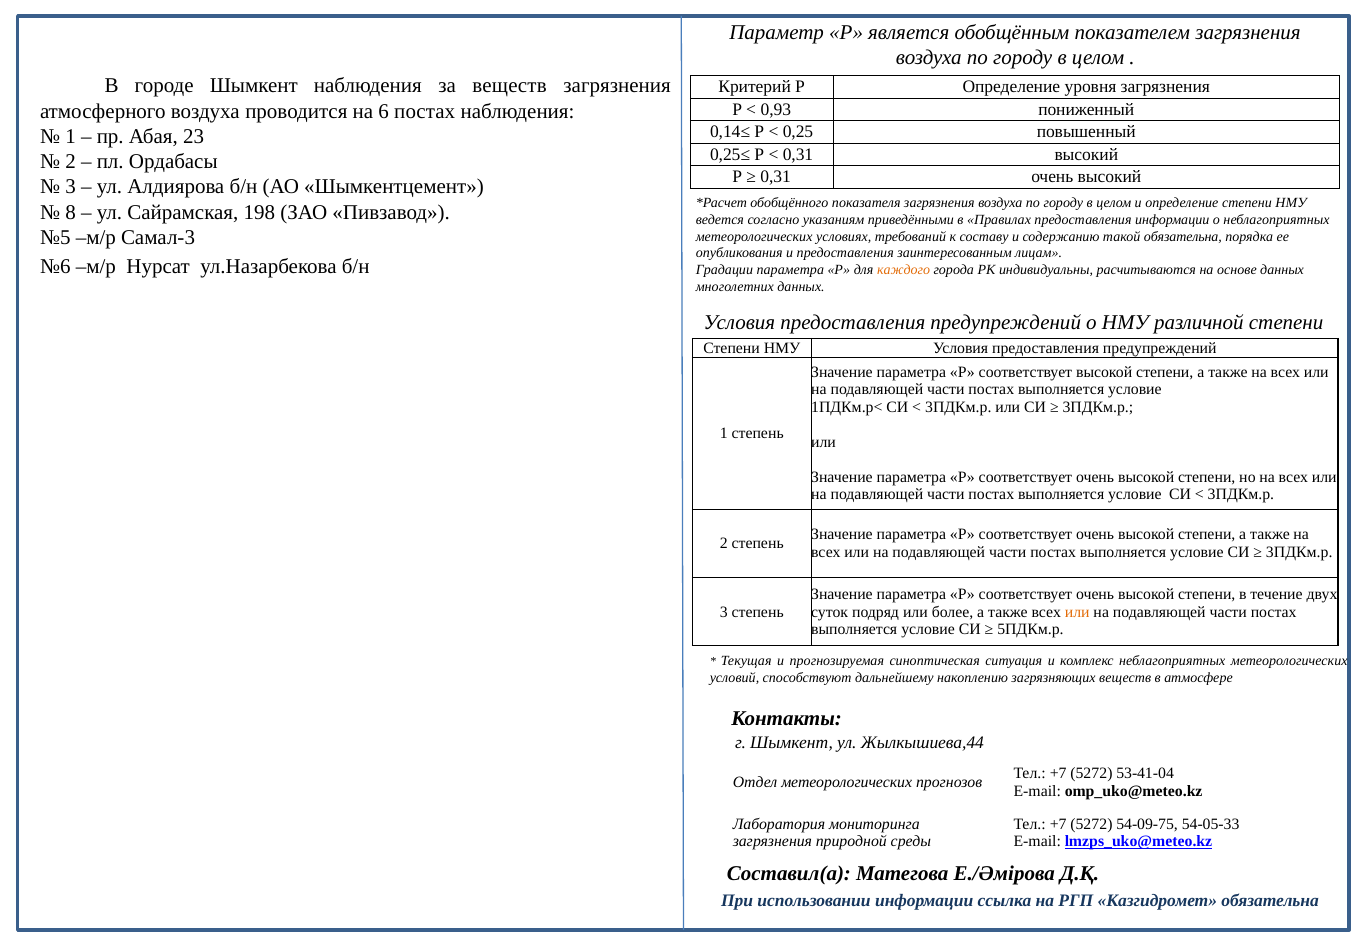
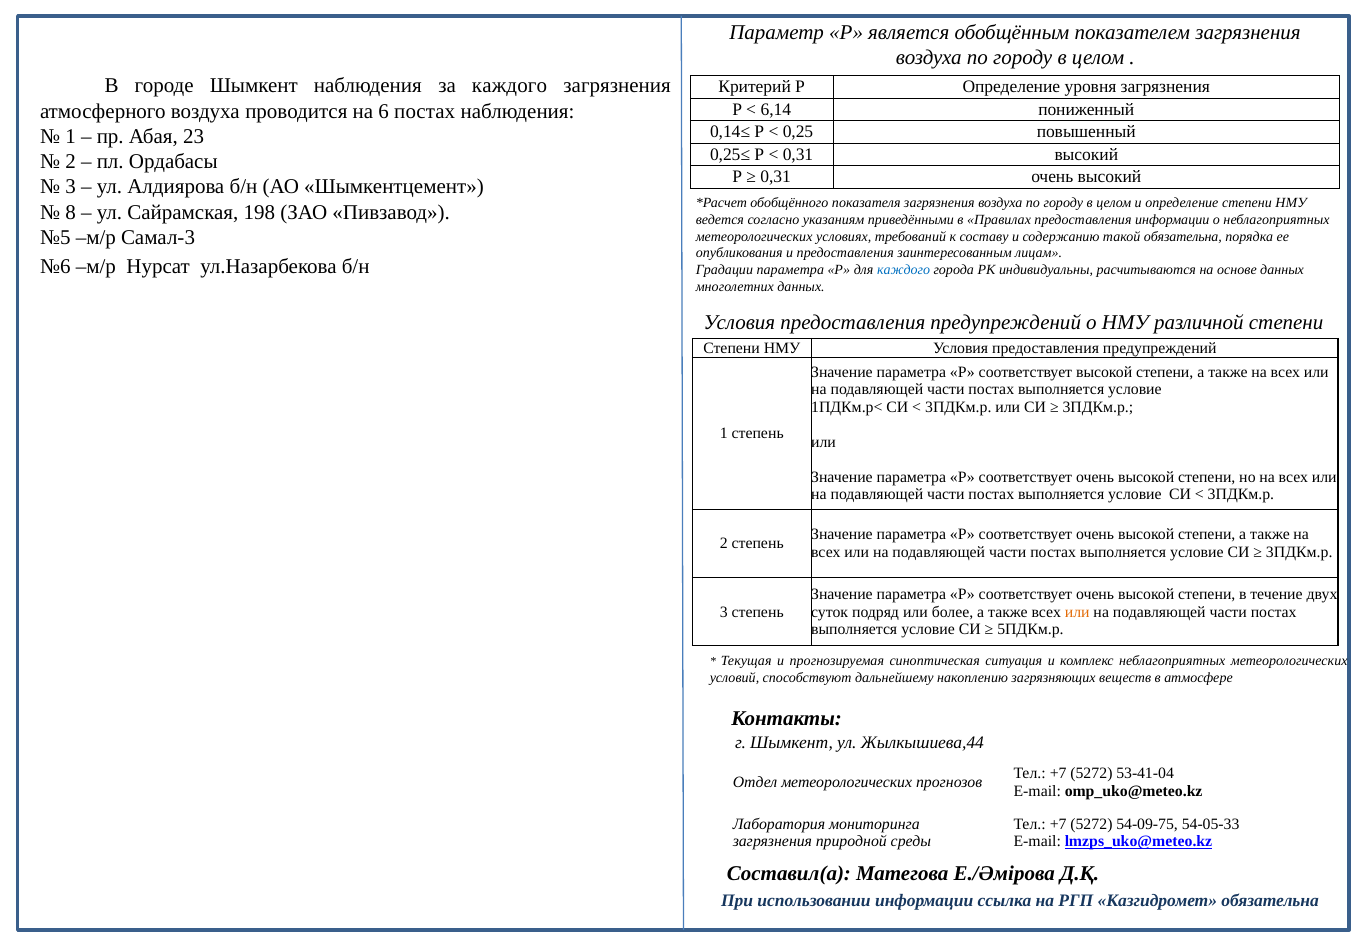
за веществ: веществ -> каждого (510, 86)
0,93: 0,93 -> 6,14 (776, 109)
каждого colour: orange -> blue (904, 270)
